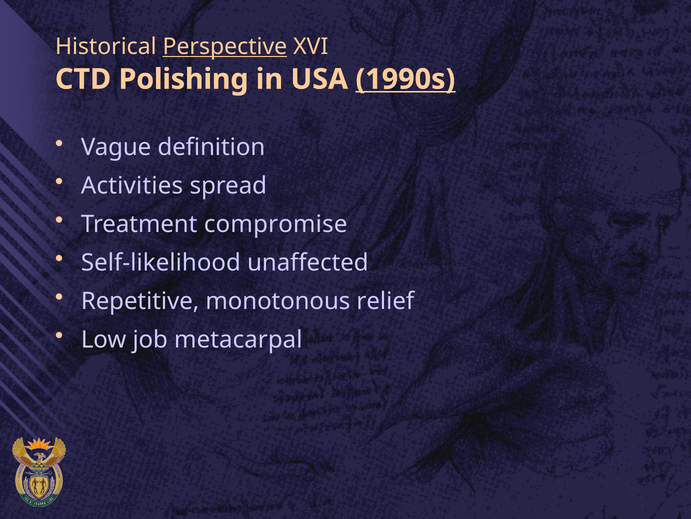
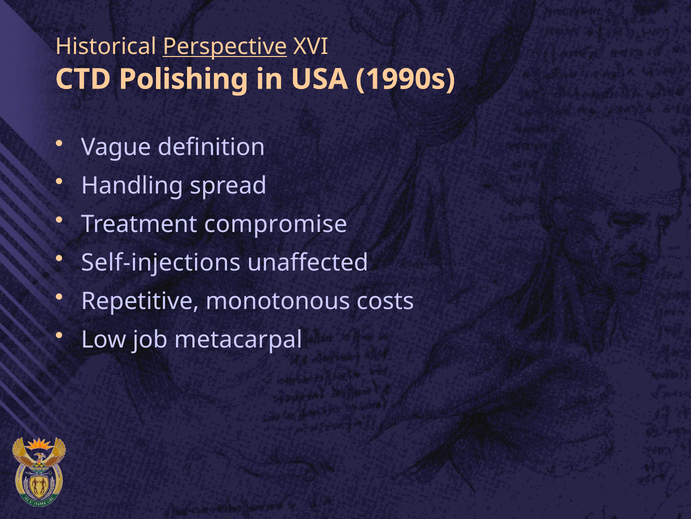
1990s underline: present -> none (405, 79)
Activities: Activities -> Handling (132, 186)
Self-likelihood: Self-likelihood -> Self-injections (161, 262)
relief: relief -> costs (385, 301)
